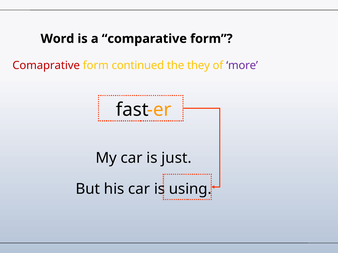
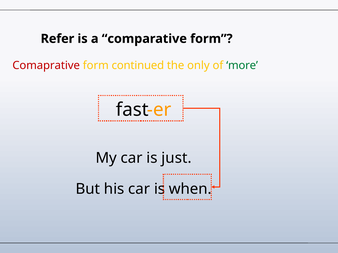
Word: Word -> Refer (57, 39)
they: they -> only (198, 66)
more colour: purple -> green (242, 66)
using: using -> when (190, 189)
